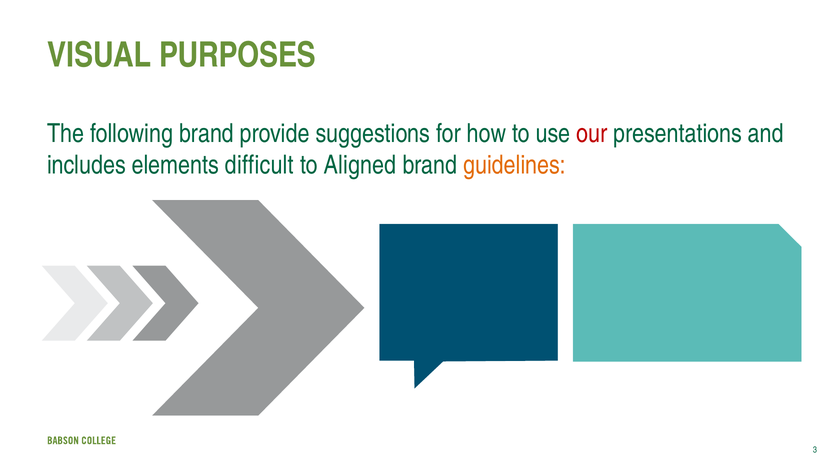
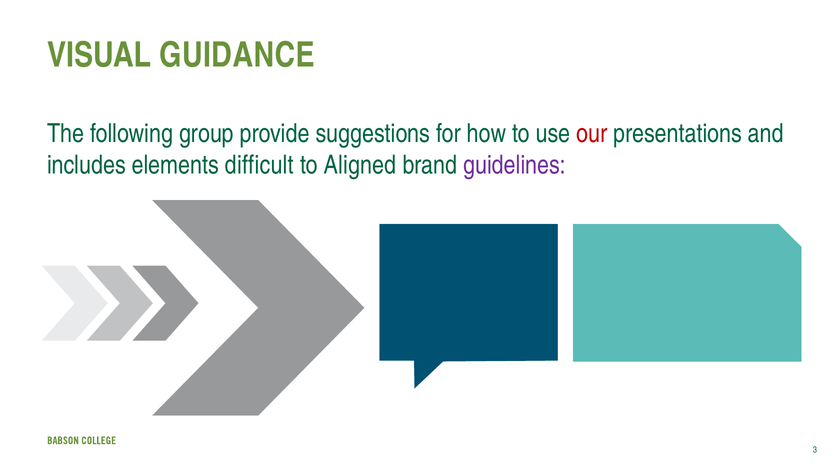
PURPOSES: PURPOSES -> GUIDANCE (237, 55)
following brand: brand -> group (206, 133)
guidelines colour: orange -> purple (515, 165)
